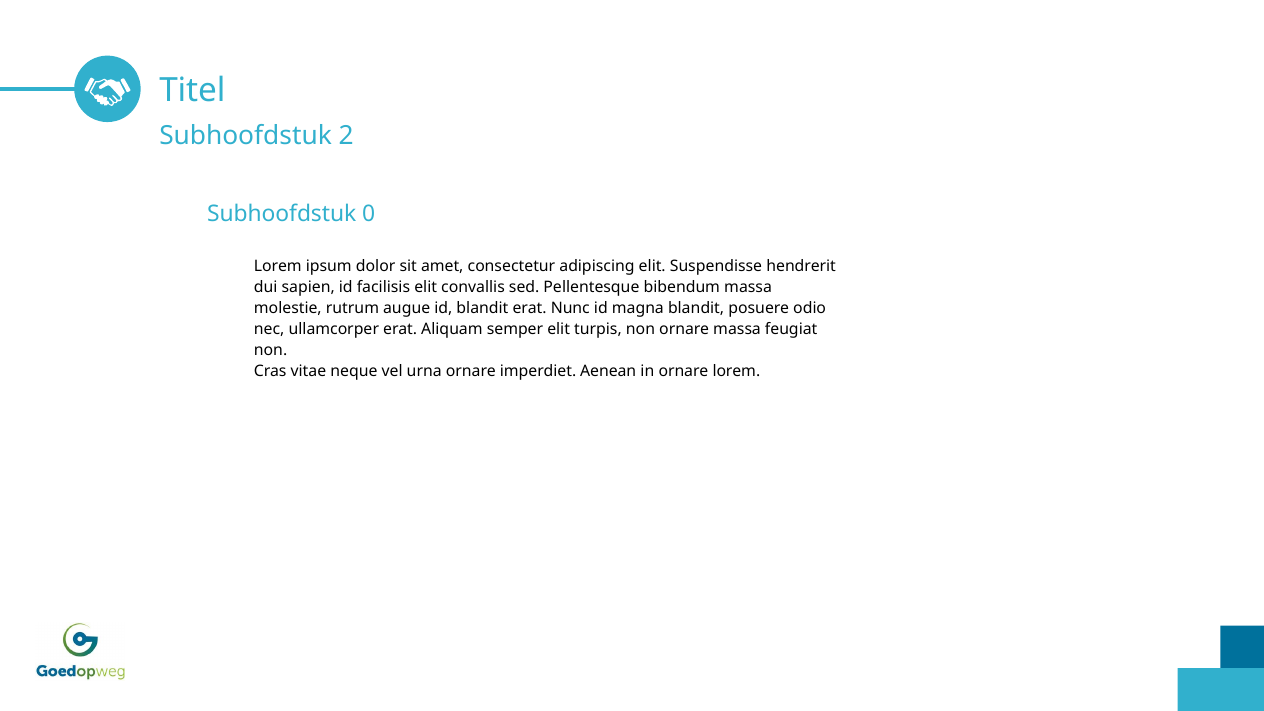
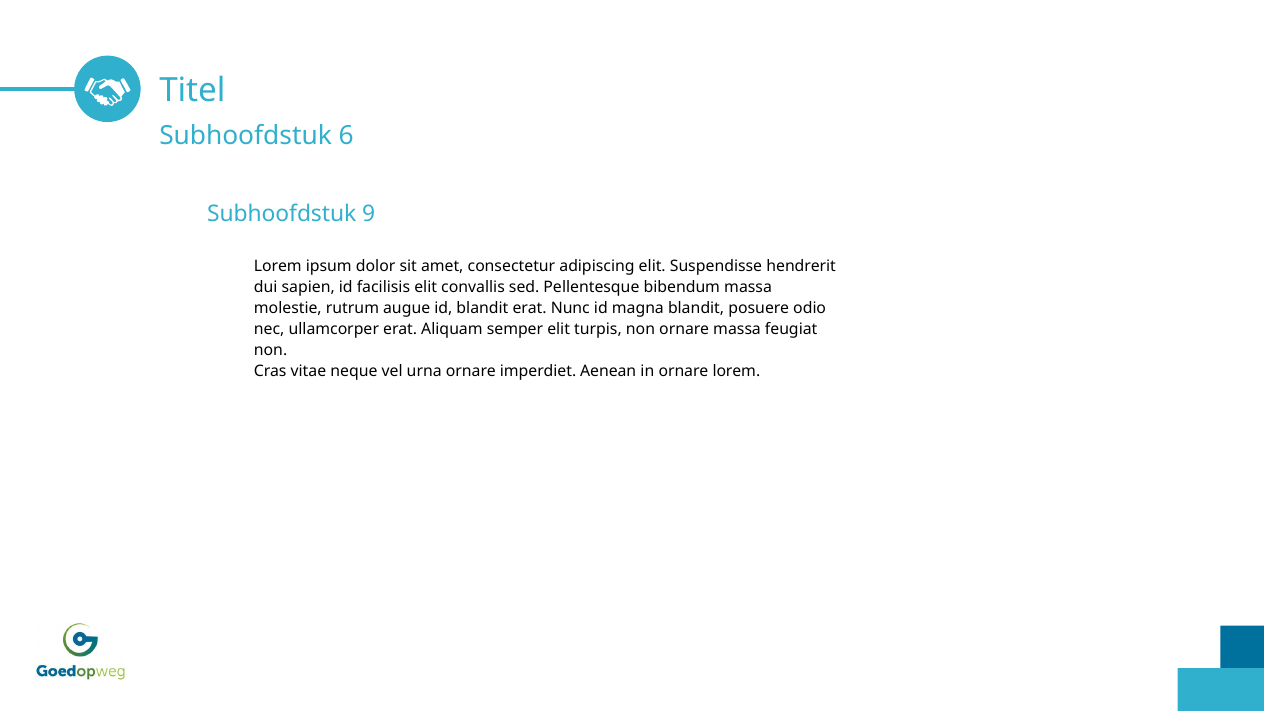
2: 2 -> 6 (346, 136)
0: 0 -> 9 (369, 214)
